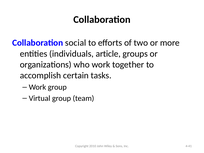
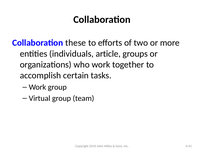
social: social -> these (76, 43)
